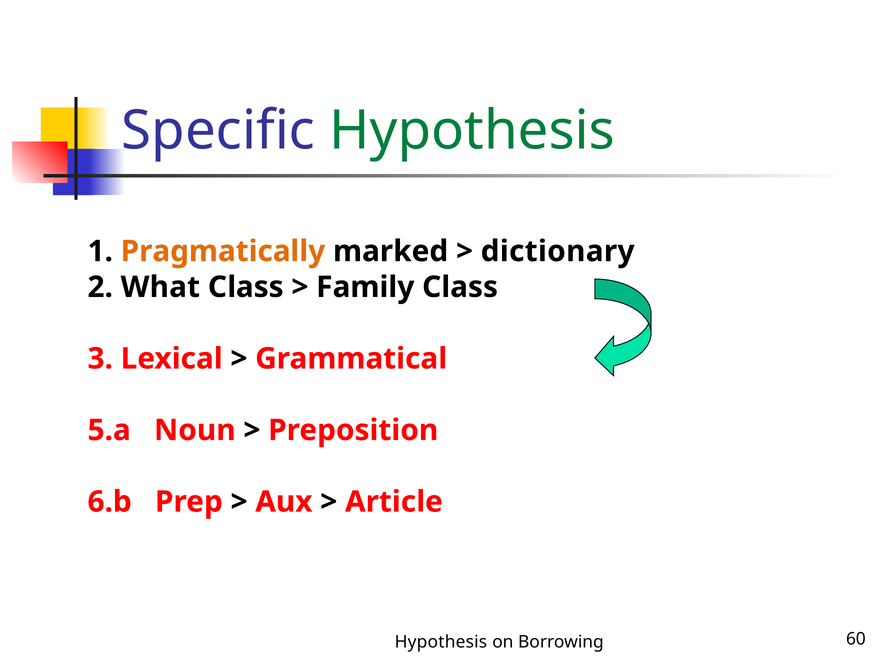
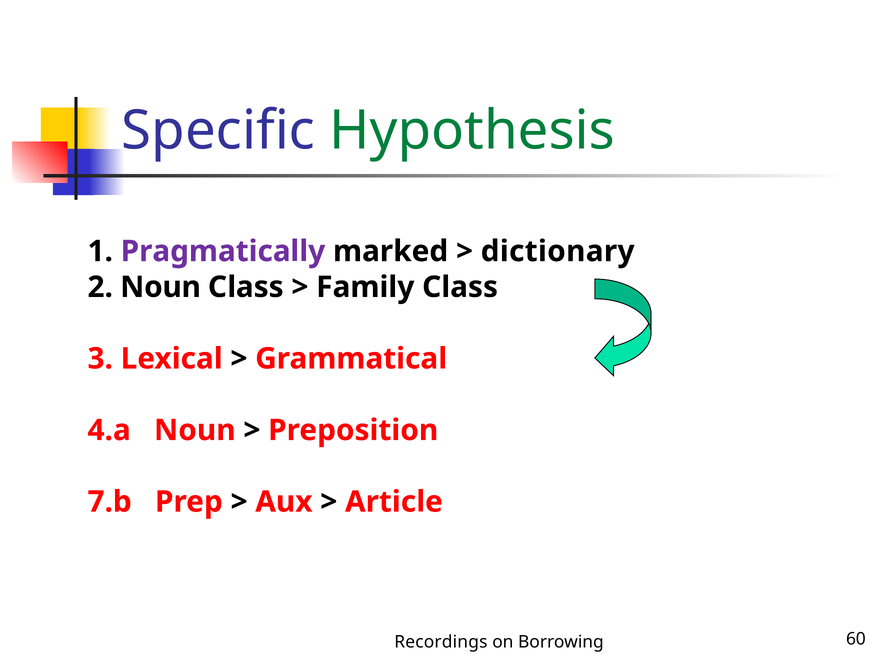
Pragmatically colour: orange -> purple (223, 251)
2 What: What -> Noun (161, 287)
5.a: 5.a -> 4.a (109, 430)
6.b: 6.b -> 7.b (110, 501)
Hypothesis: Hypothesis -> Recordings (441, 641)
